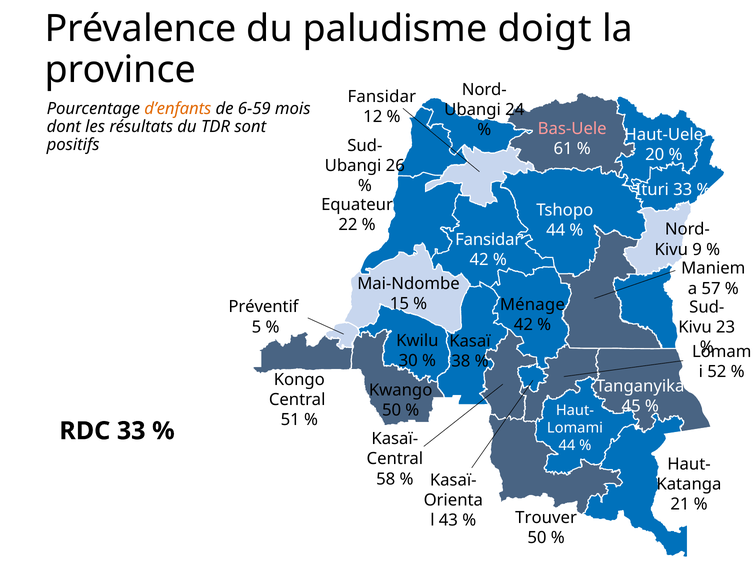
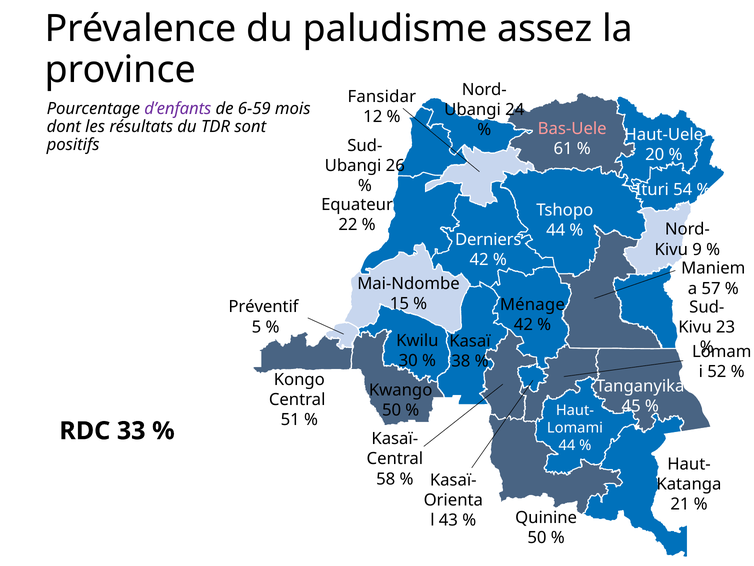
doigt: doigt -> assez (545, 29)
d’enfants colour: orange -> purple (178, 108)
Ituri 33: 33 -> 54 (683, 190)
Fansidar: Fansidar -> Derniers (488, 240)
Trouver: Trouver -> Quinine (546, 517)
